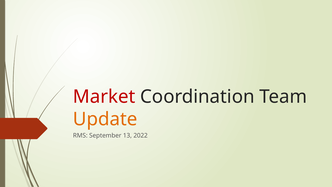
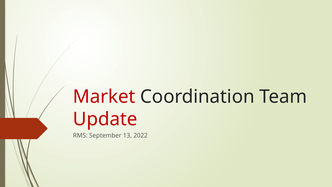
Update colour: orange -> red (105, 119)
